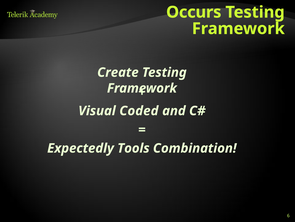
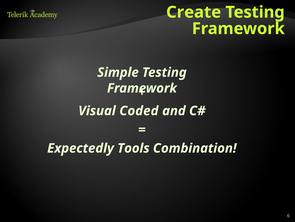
Occurs: Occurs -> Create (194, 12)
Create: Create -> Simple (118, 72)
